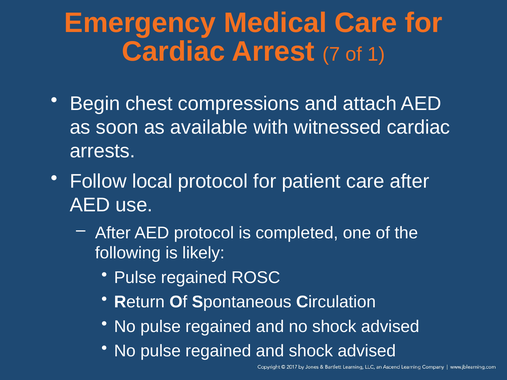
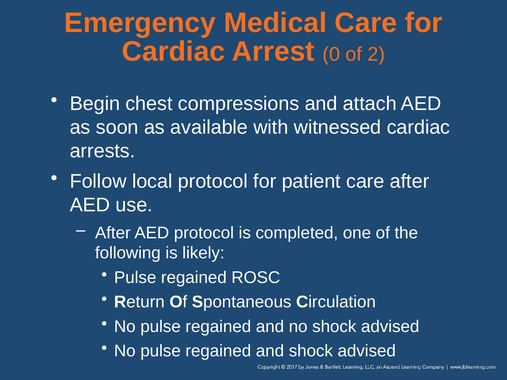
7: 7 -> 0 (331, 54)
1: 1 -> 2 (376, 54)
